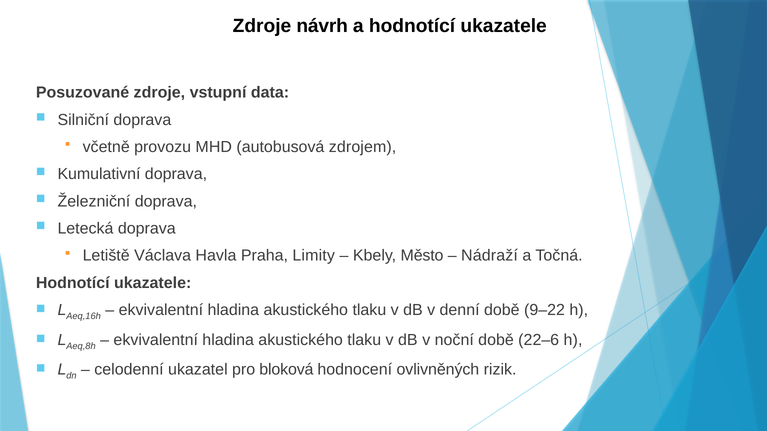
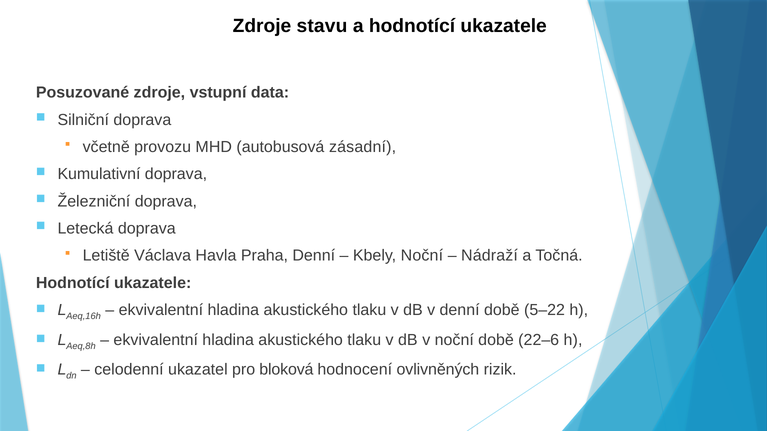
návrh: návrh -> stavu (322, 26)
zdrojem: zdrojem -> zásadní (363, 147)
Praha Limity: Limity -> Denní (314, 256)
Kbely Město: Město -> Noční (422, 256)
9–22: 9–22 -> 5–22 (545, 310)
